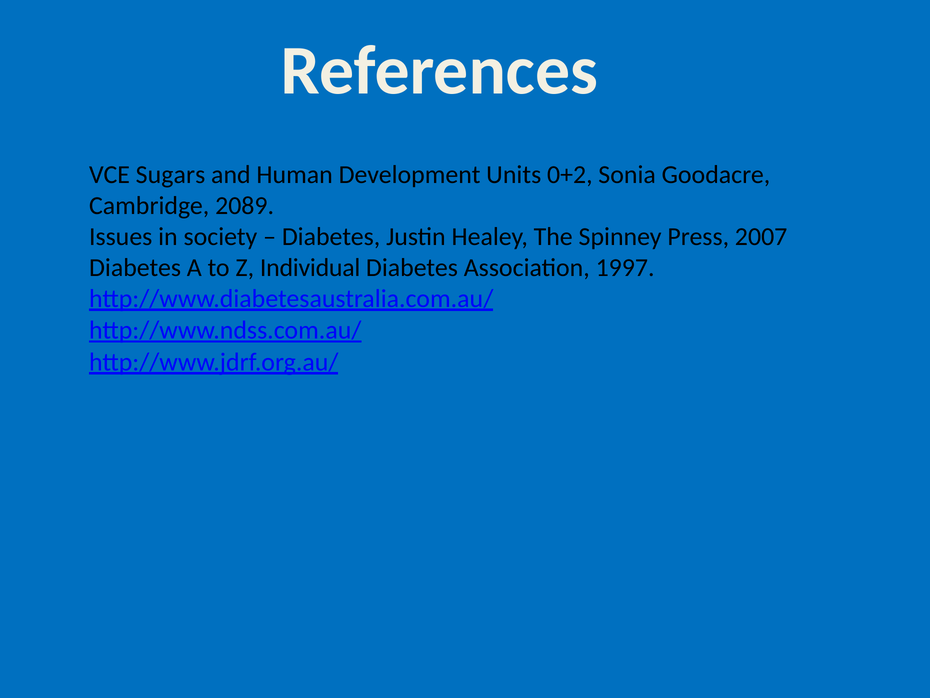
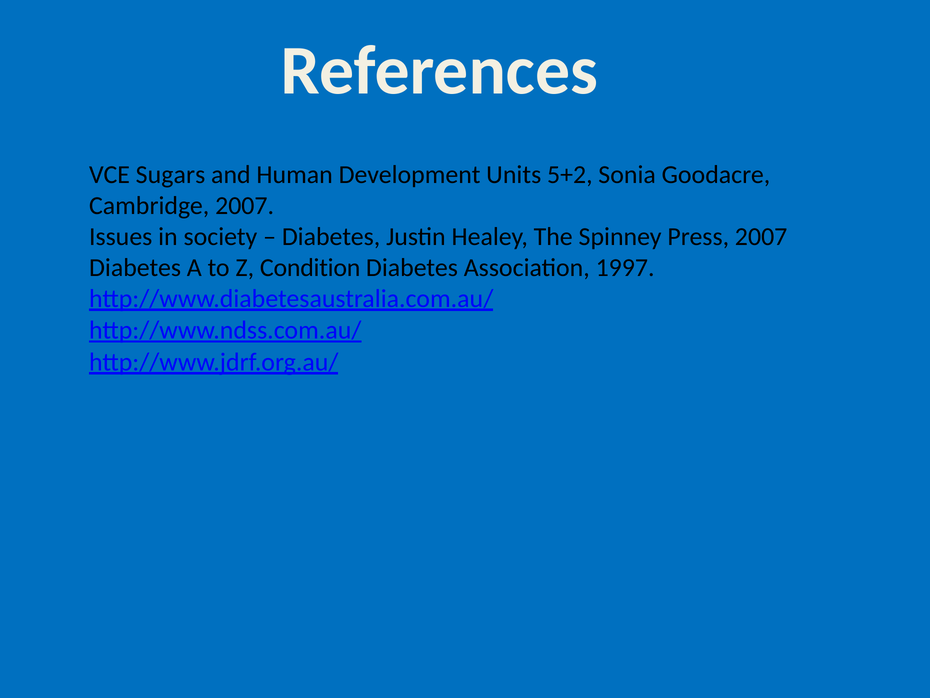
0+2: 0+2 -> 5+2 (570, 174)
Cambridge 2089: 2089 -> 2007 (245, 205)
Individual: Individual -> Condition (310, 267)
